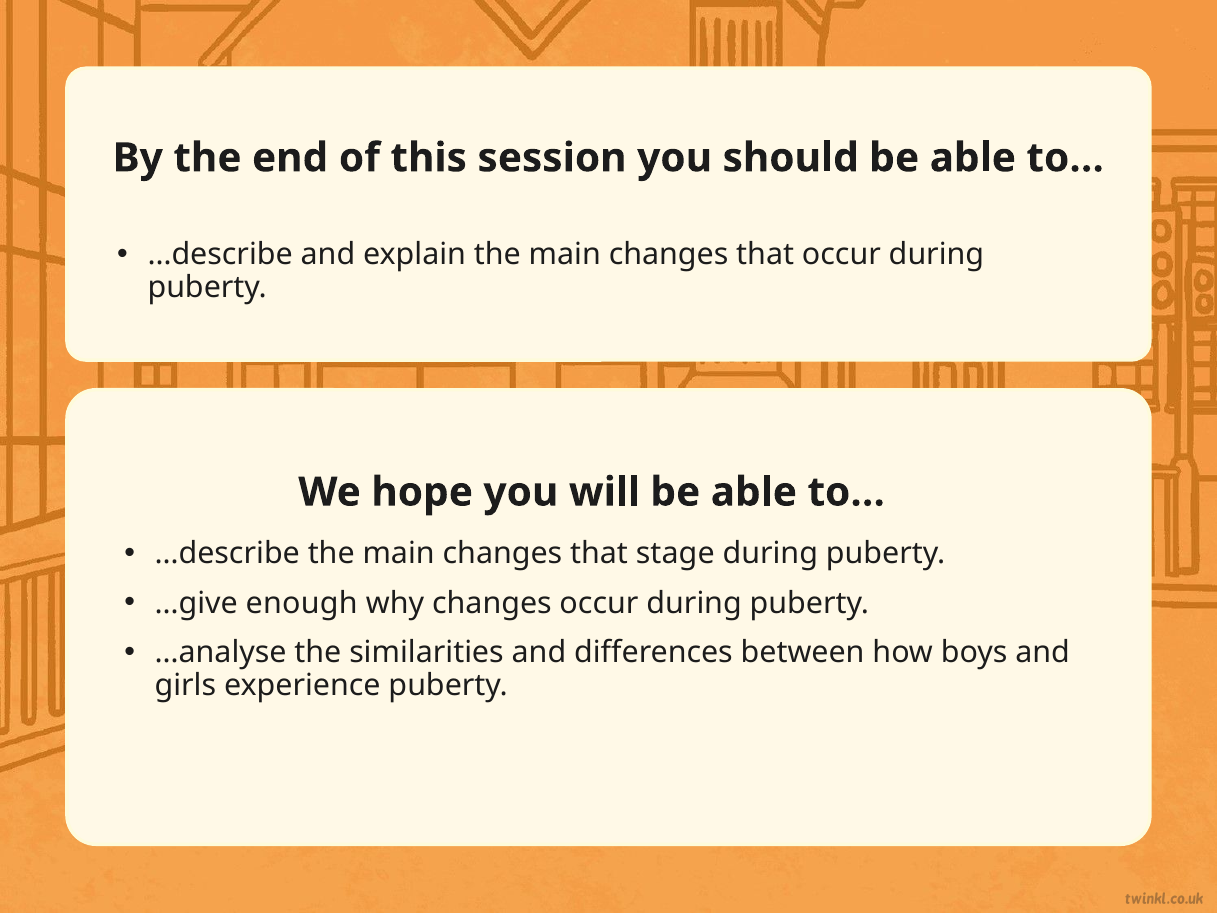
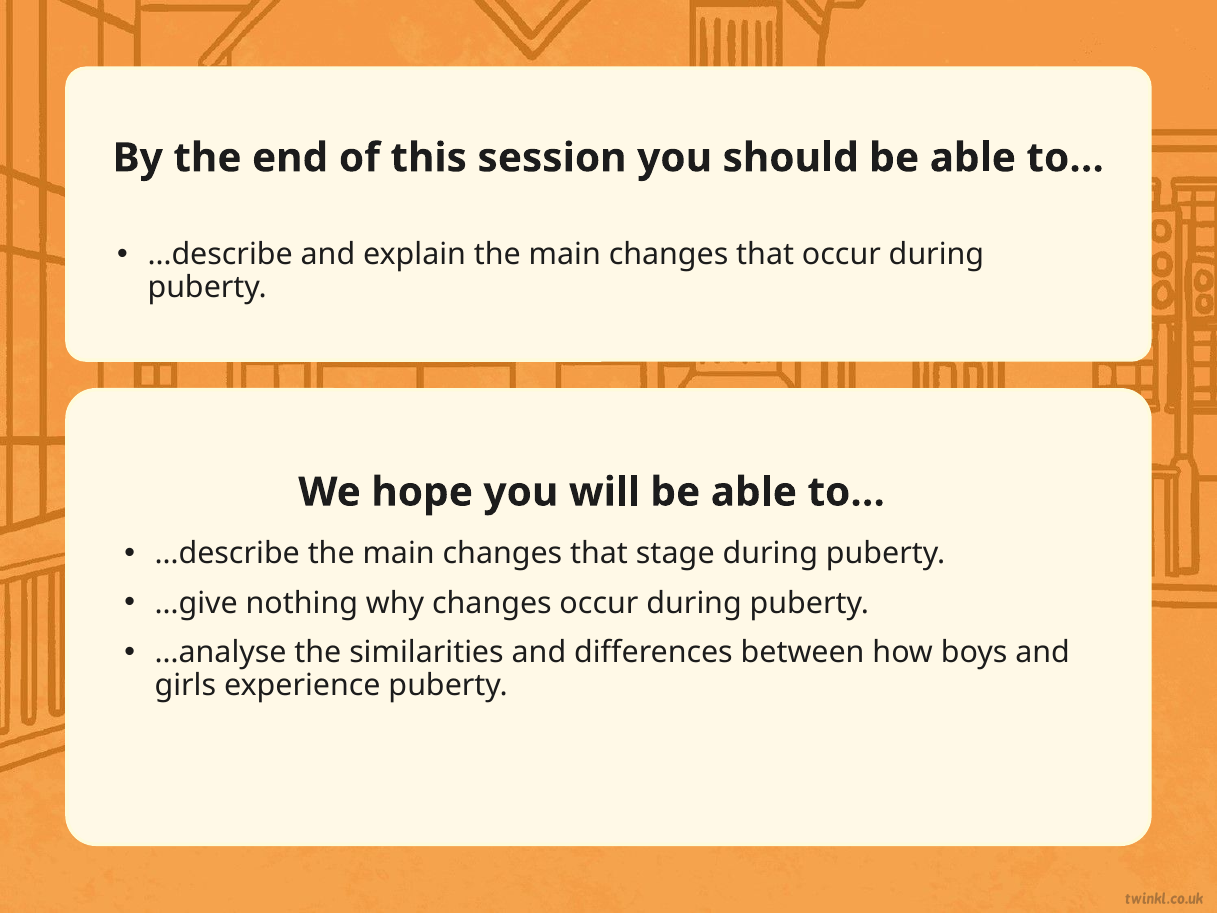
enough: enough -> nothing (302, 603)
